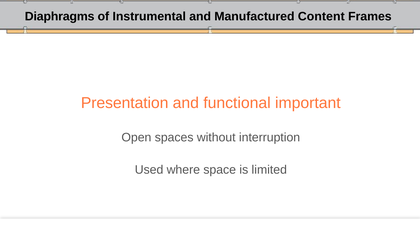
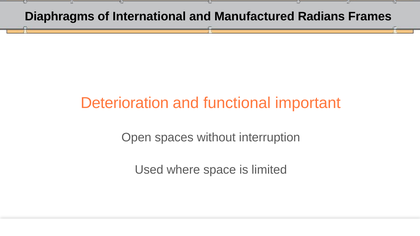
Instrumental: Instrumental -> International (149, 16)
Content: Content -> Radians (321, 16)
Presentation: Presentation -> Deterioration (125, 103)
